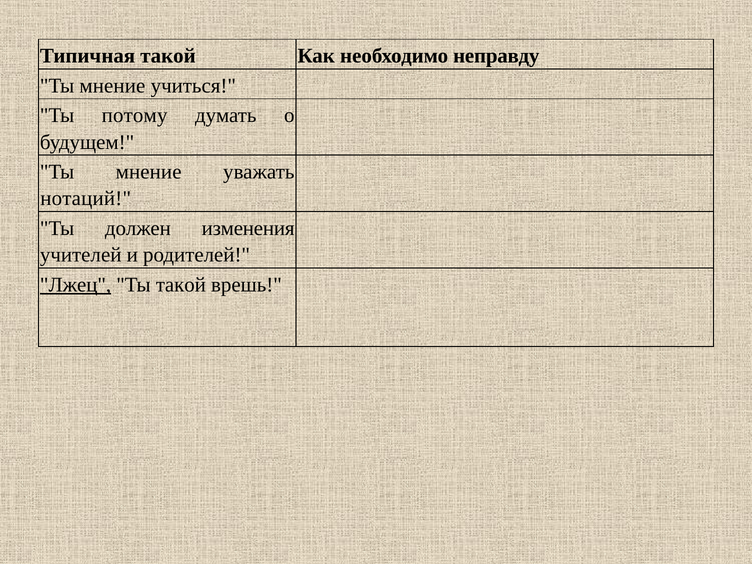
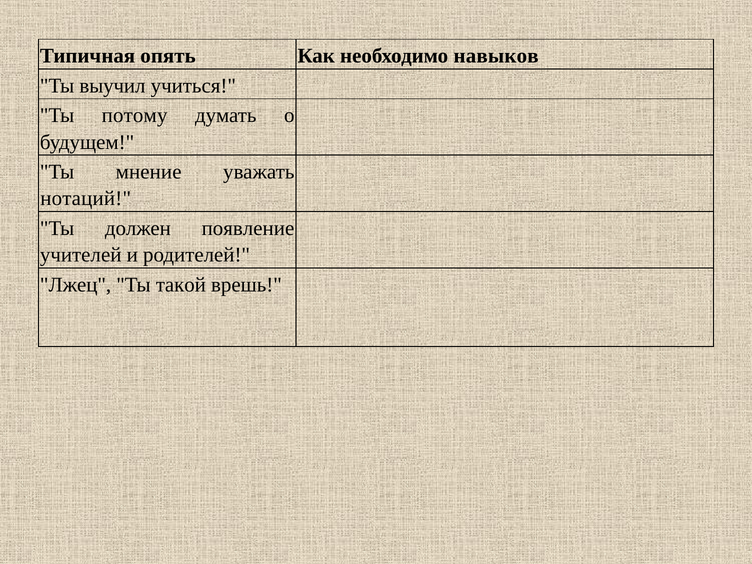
Типичная такой: такой -> опять (168, 56)
неправду: неправду -> навыков (496, 56)
мнение: мнение -> выучил (112, 86)
изменения: изменения -> появление (248, 228)
Лжец underline: present -> none (76, 285)
